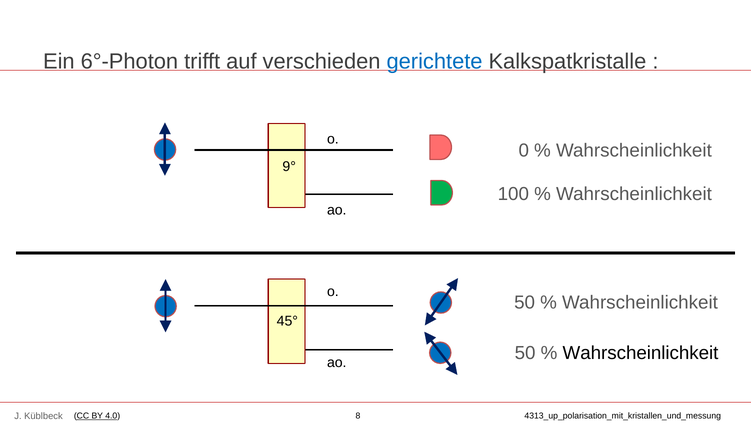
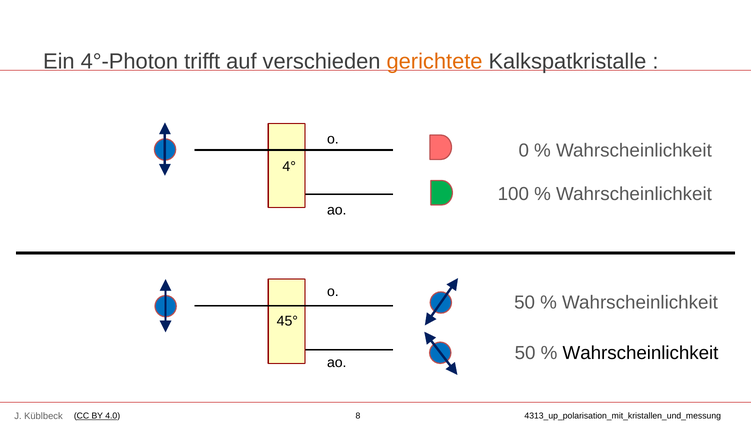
6°-Photon: 6°-Photon -> 4°-Photon (129, 62)
gerichtete colour: blue -> orange (435, 62)
9°: 9° -> 4° (289, 166)
